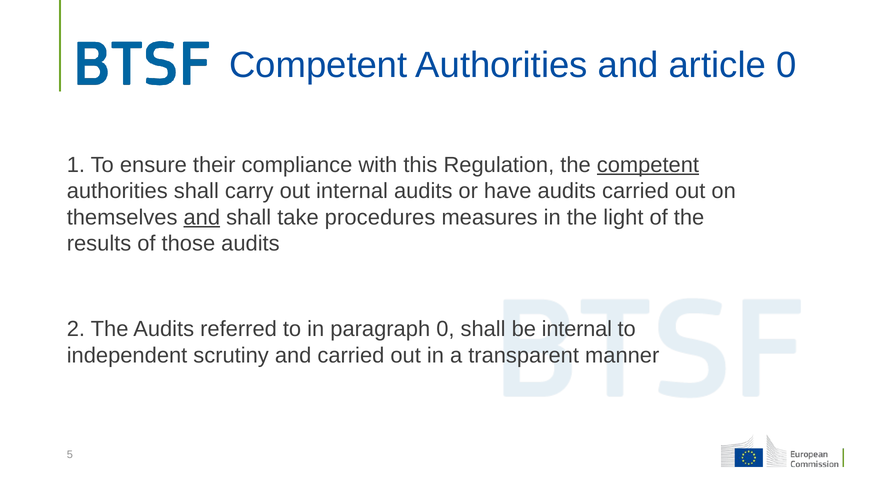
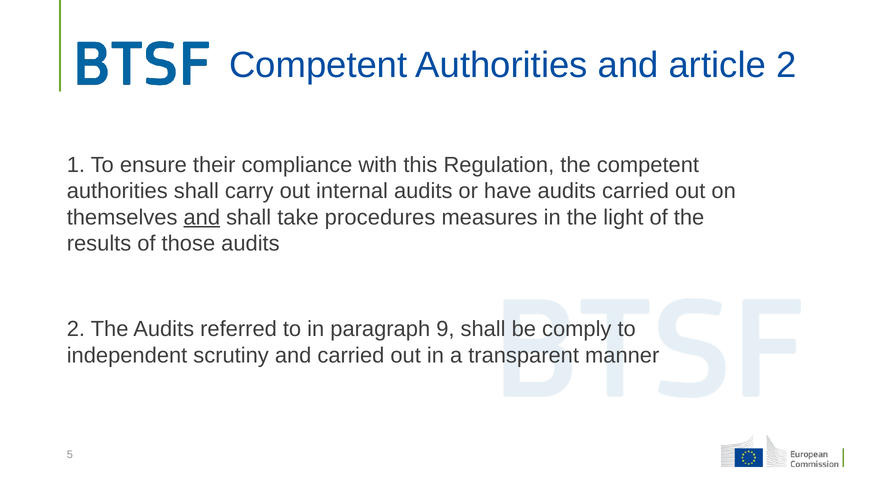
article 0: 0 -> 2 (786, 65)
competent underline: present -> none (648, 165)
paragraph 0: 0 -> 9 (445, 329)
be internal: internal -> comply (577, 329)
